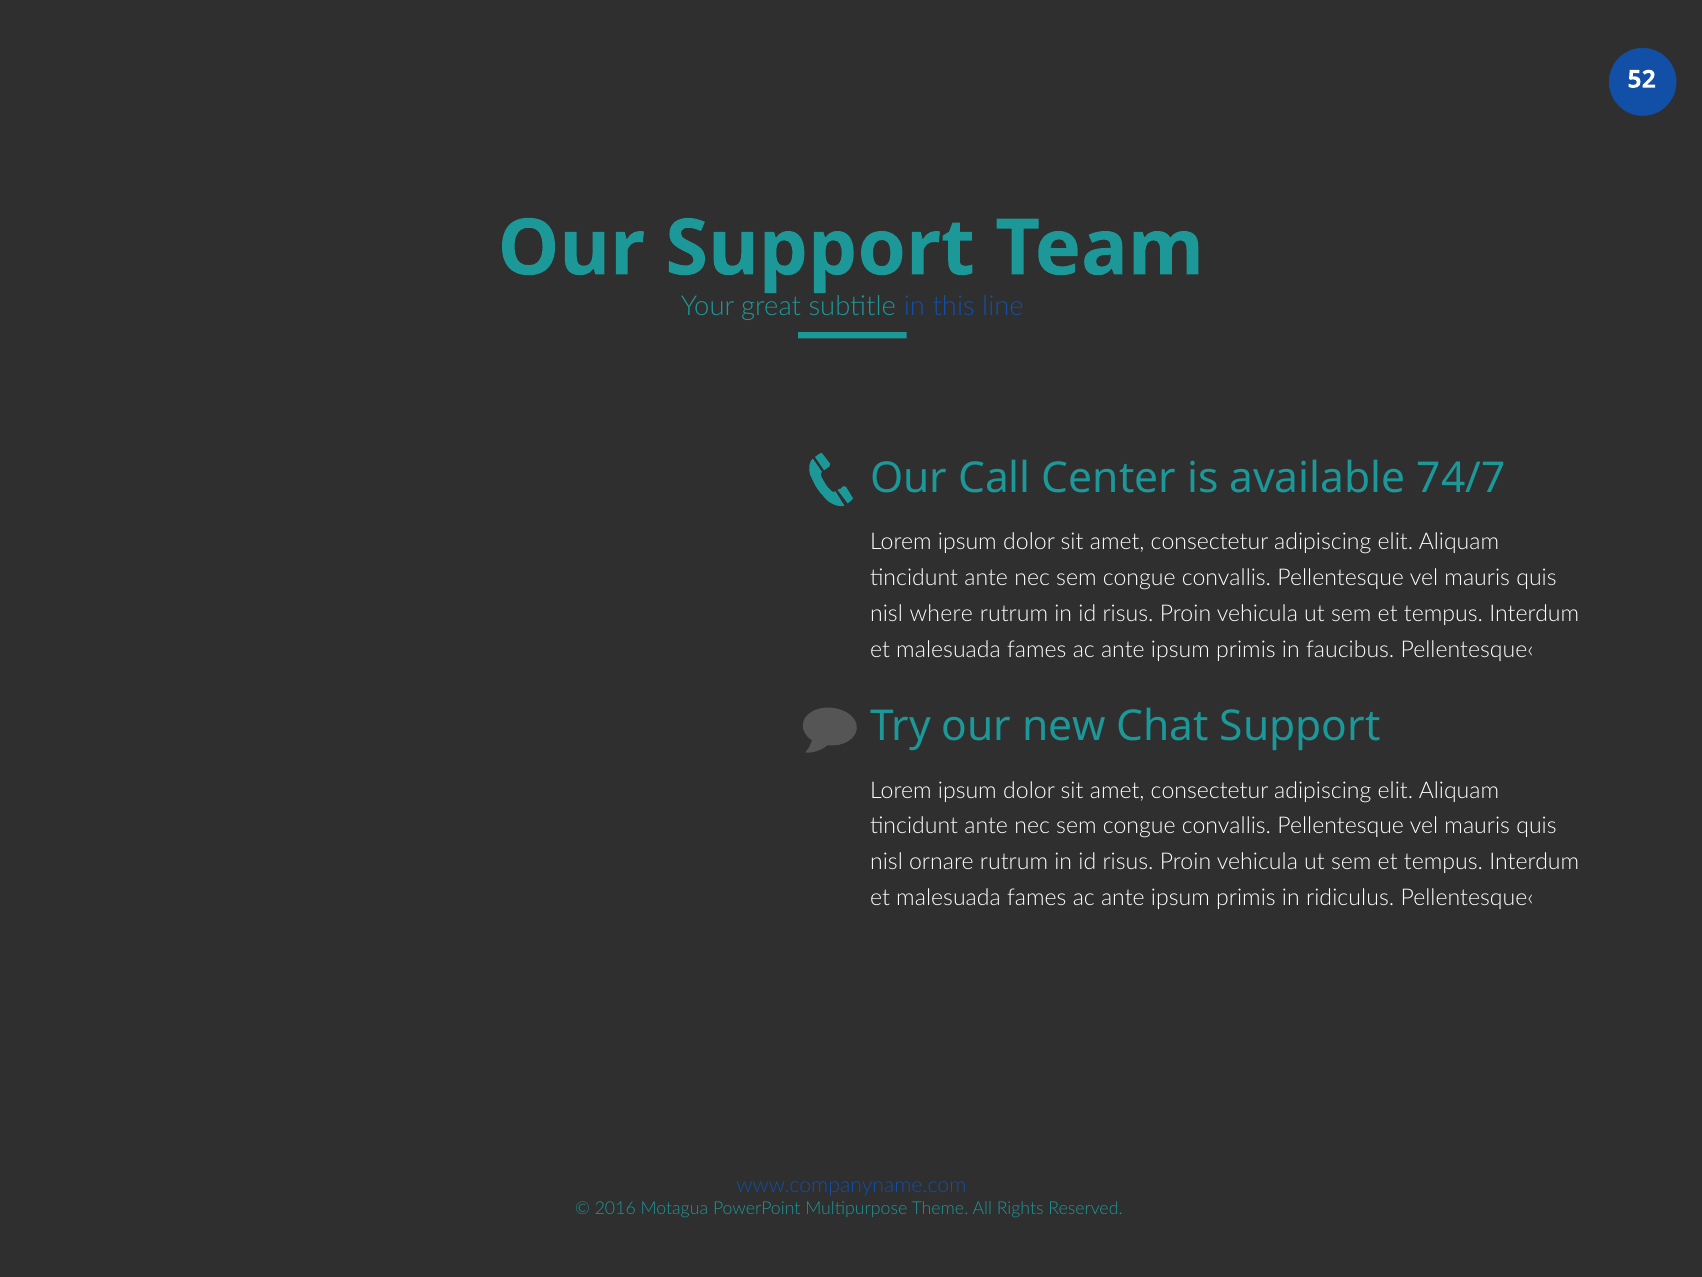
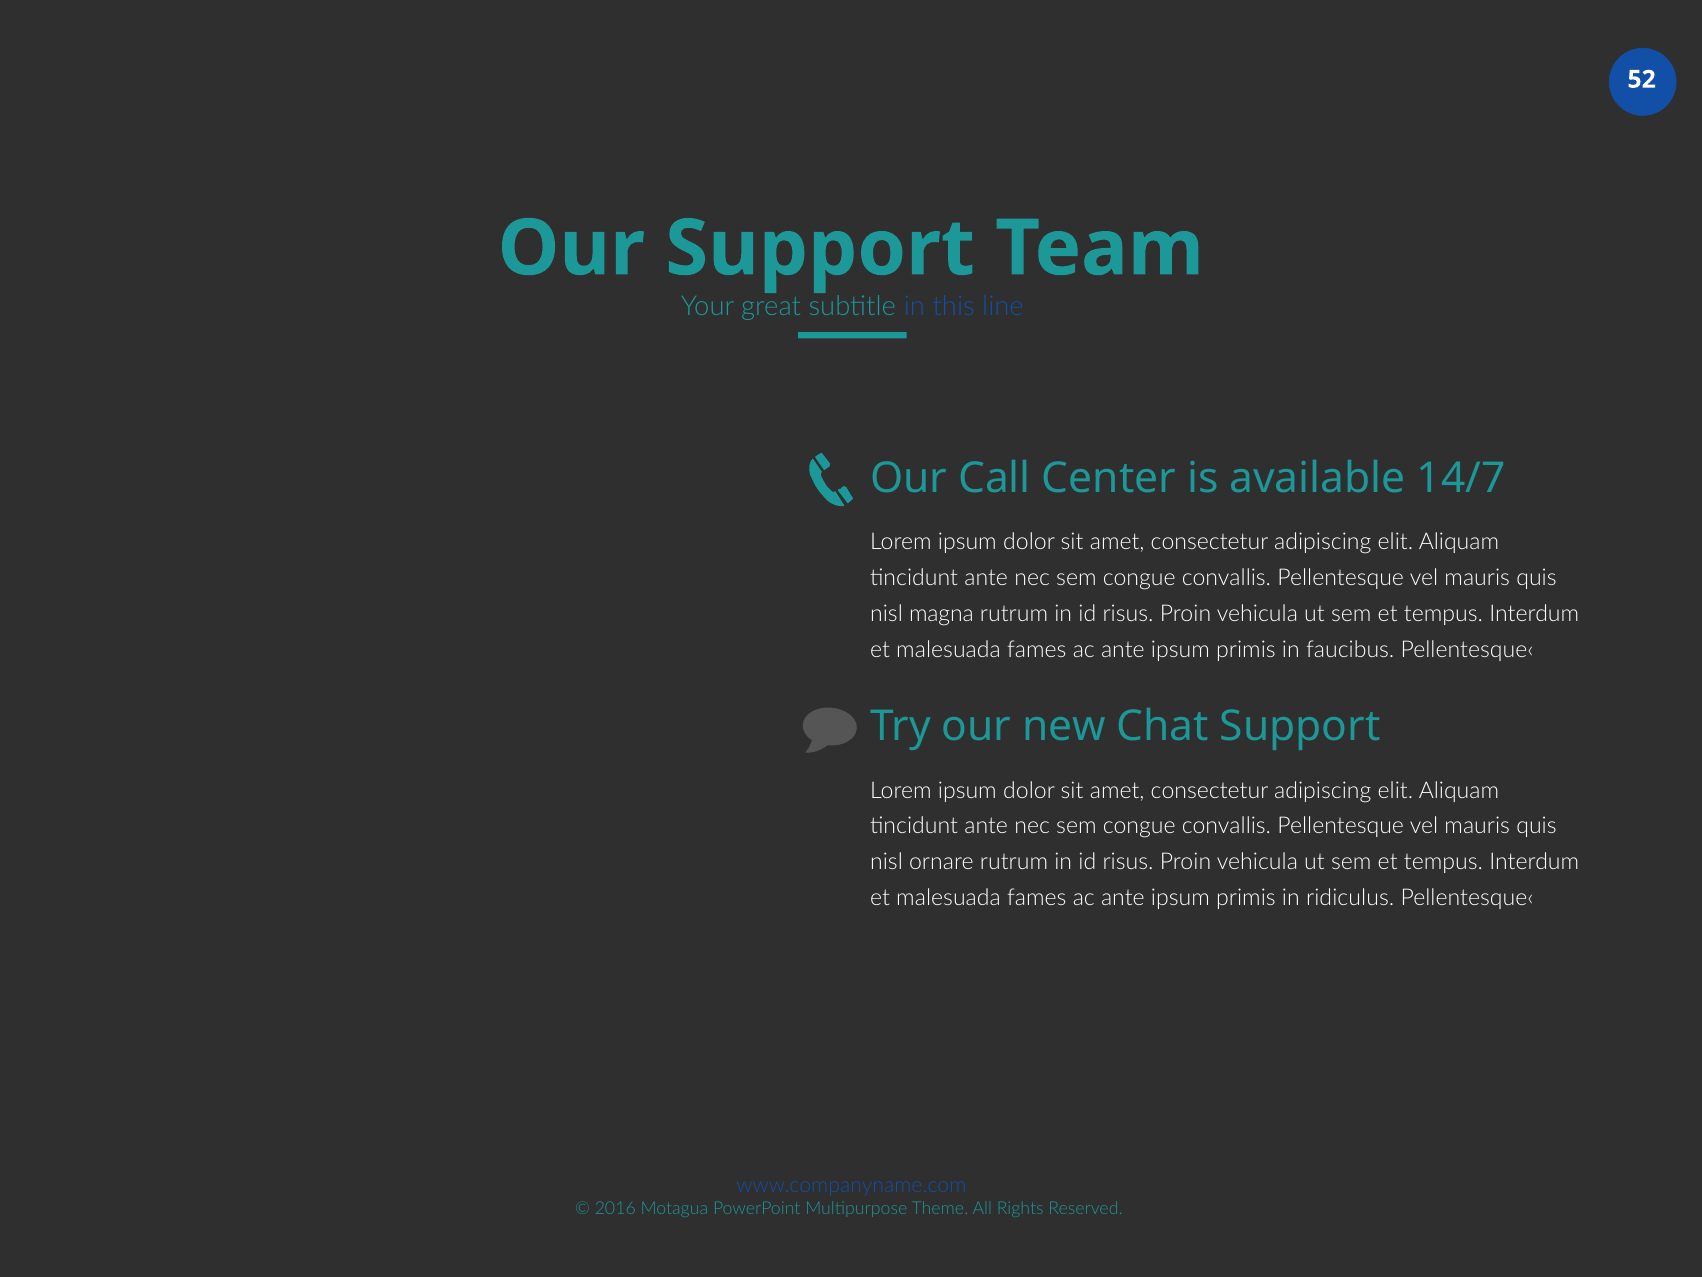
74/7: 74/7 -> 14/7 (1461, 478)
where: where -> magna (941, 614)
